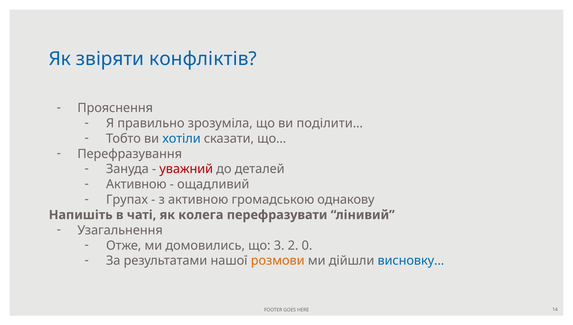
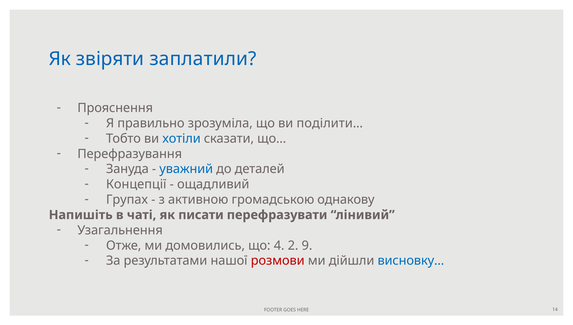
конфліктів: конфліктів -> заплатили (203, 59)
уважний colour: red -> blue (186, 169)
Активною: Активною -> Концепції (136, 184)
колега: колега -> писати (201, 215)
3: 3 -> 4 (279, 245)
0: 0 -> 9 (307, 245)
розмови colour: orange -> red (278, 261)
